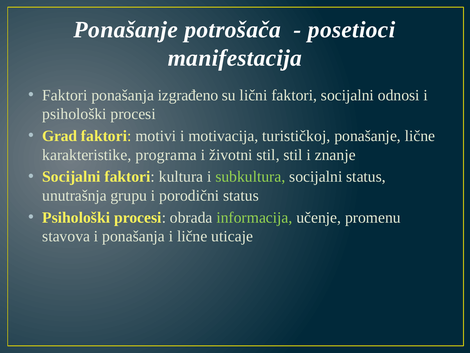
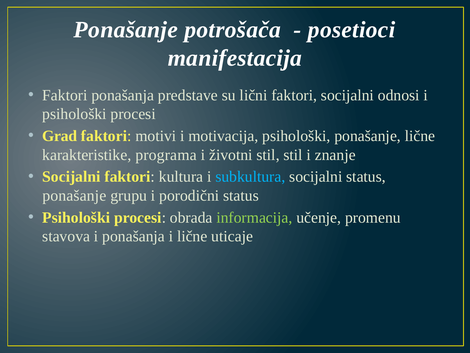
izgrađeno: izgrađeno -> predstave (188, 95)
motivacija turističkoj: turističkoj -> psihološki (296, 136)
subkultura colour: light green -> light blue (250, 177)
unutrašnja: unutrašnja -> ponašanje (74, 195)
